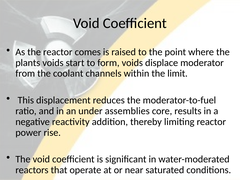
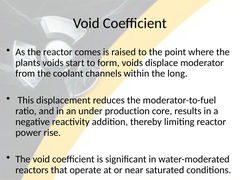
limit: limit -> long (177, 74)
assemblies: assemblies -> production (127, 111)
